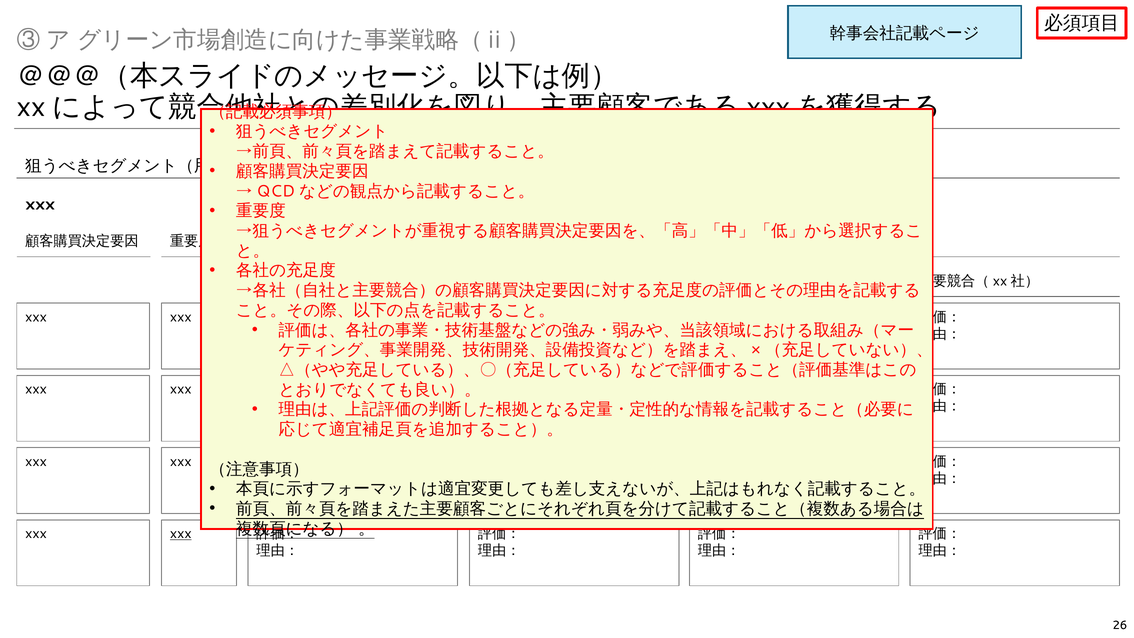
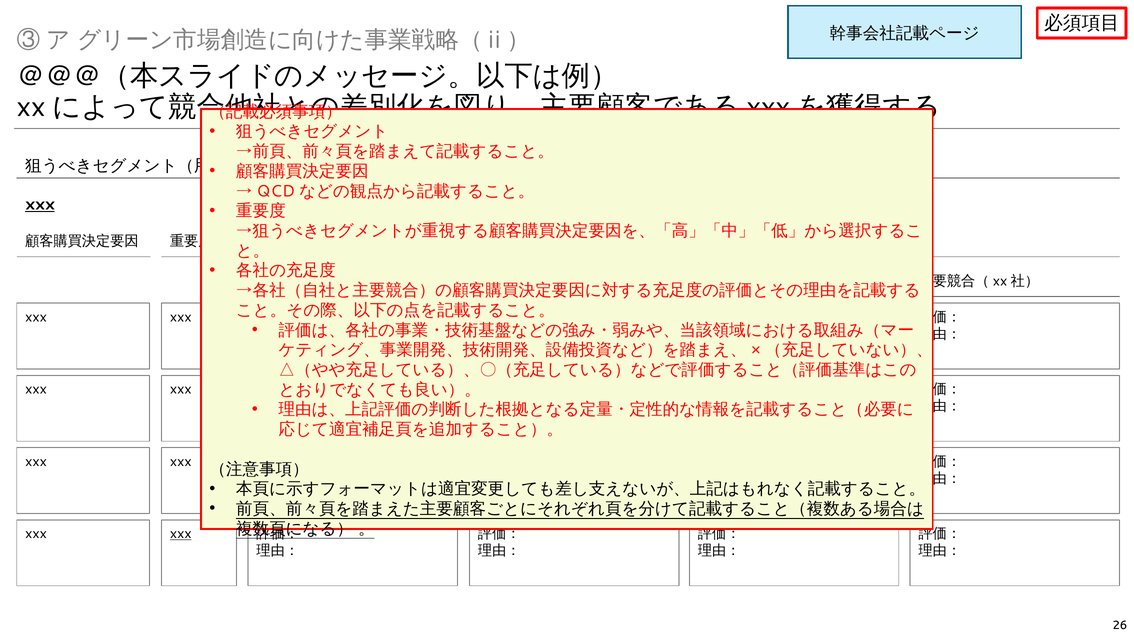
xxx underline: none -> present (40, 204)
